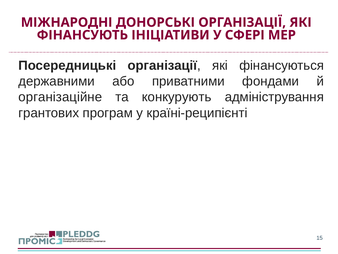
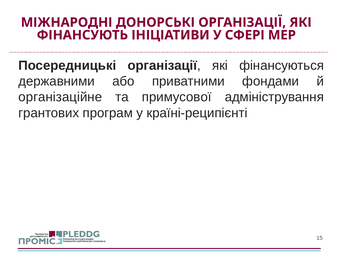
конкурують: конкурують -> примусової (177, 97)
